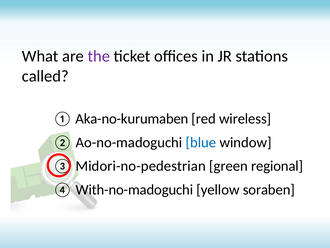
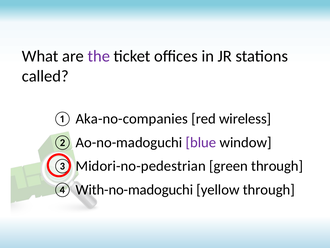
Aka-no-kurumaben: Aka-no-kurumaben -> Aka-no-companies (132, 119)
blue colour: blue -> purple (201, 142)
green regional: regional -> through (277, 166)
yellow soraben: soraben -> through (269, 189)
